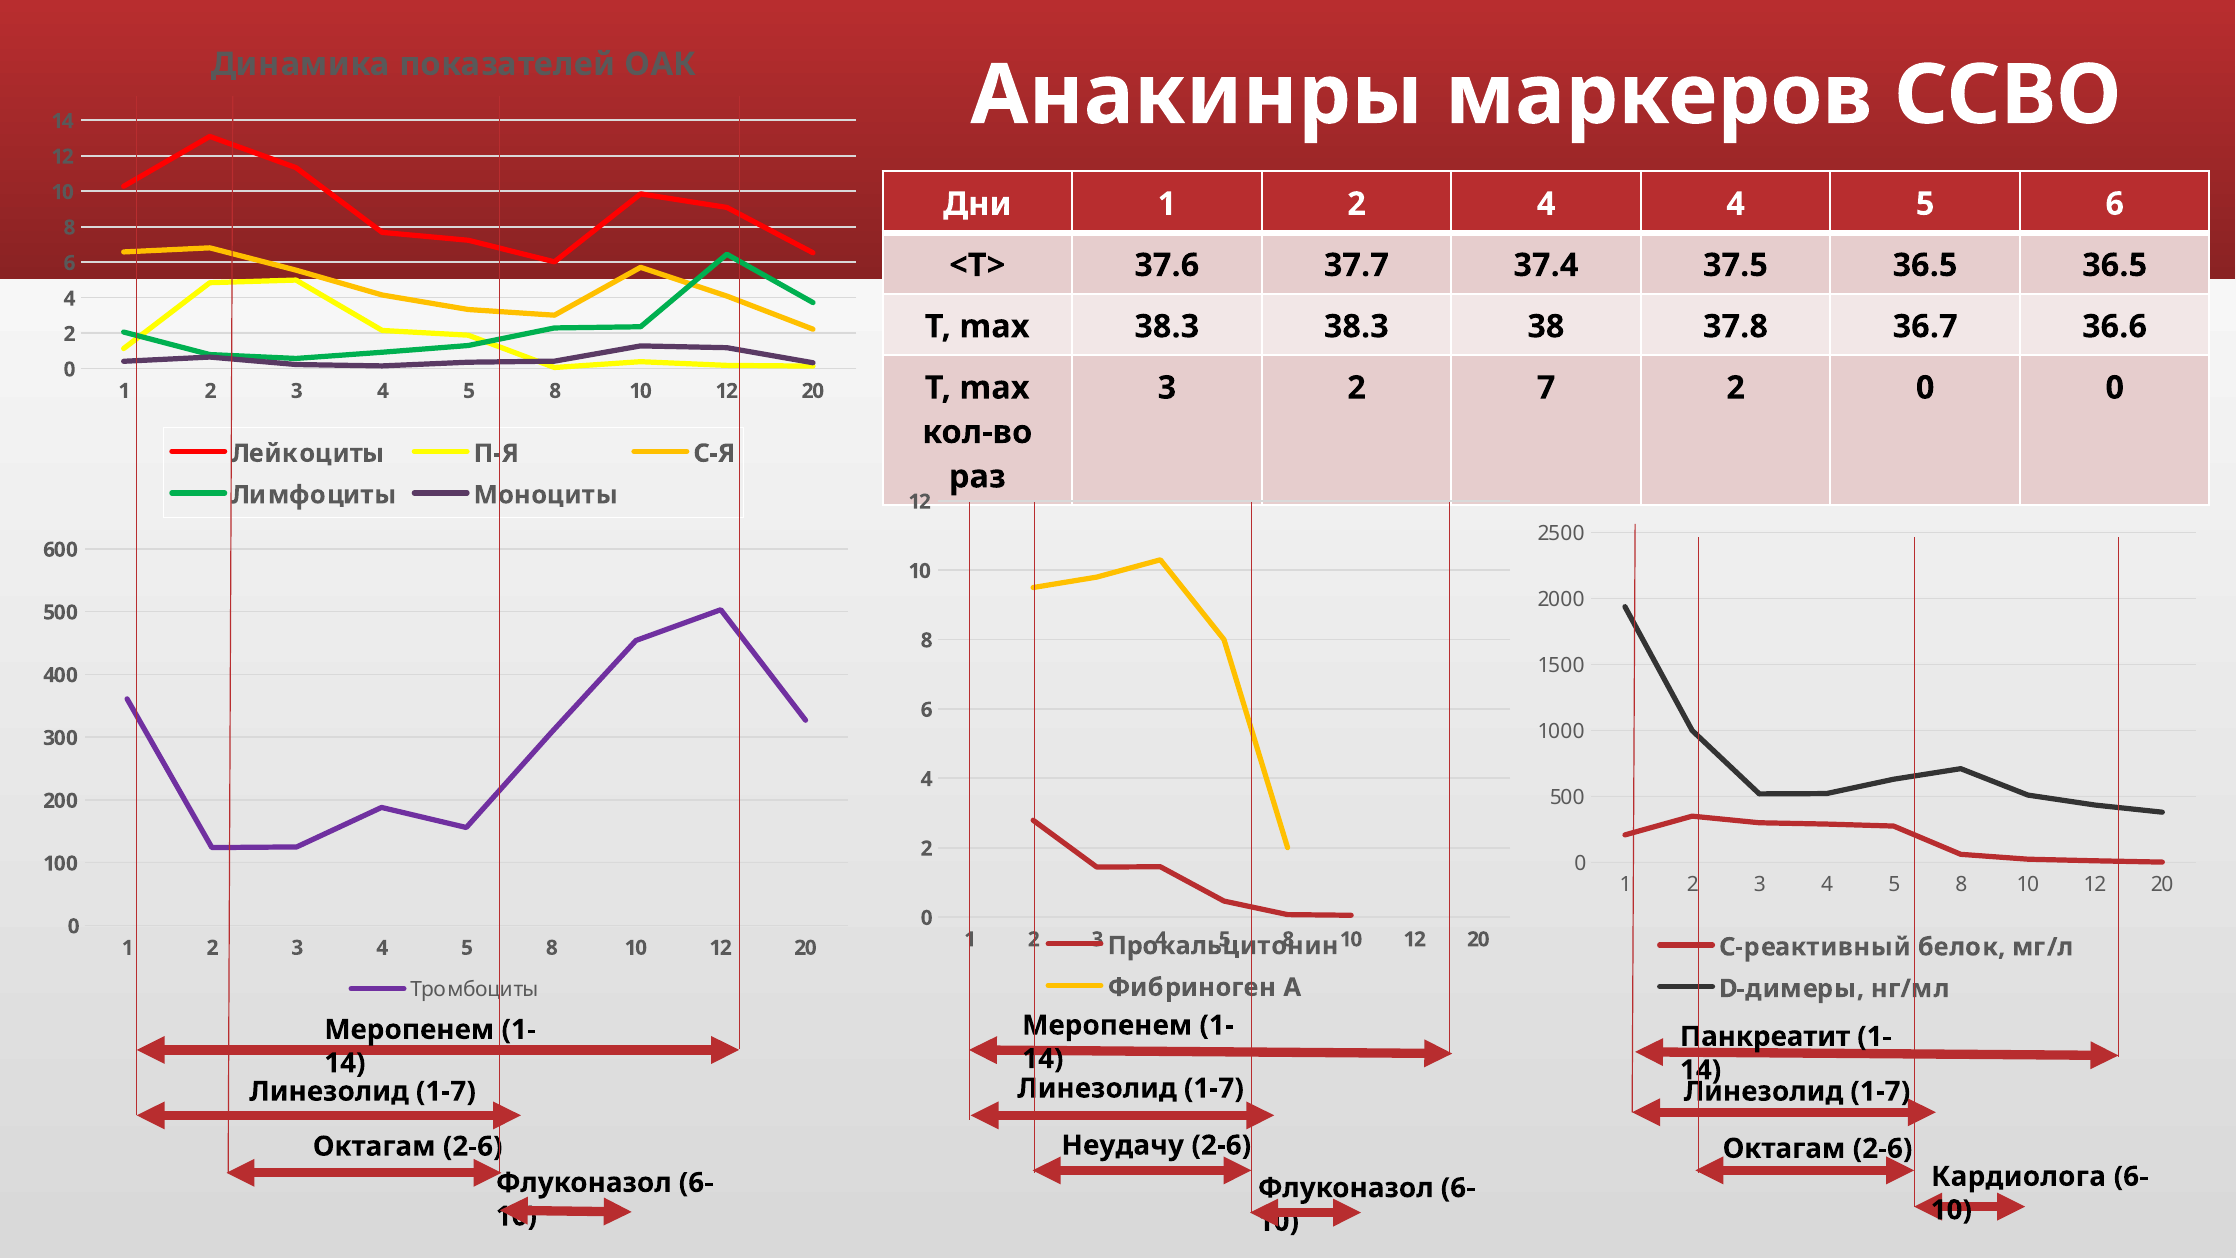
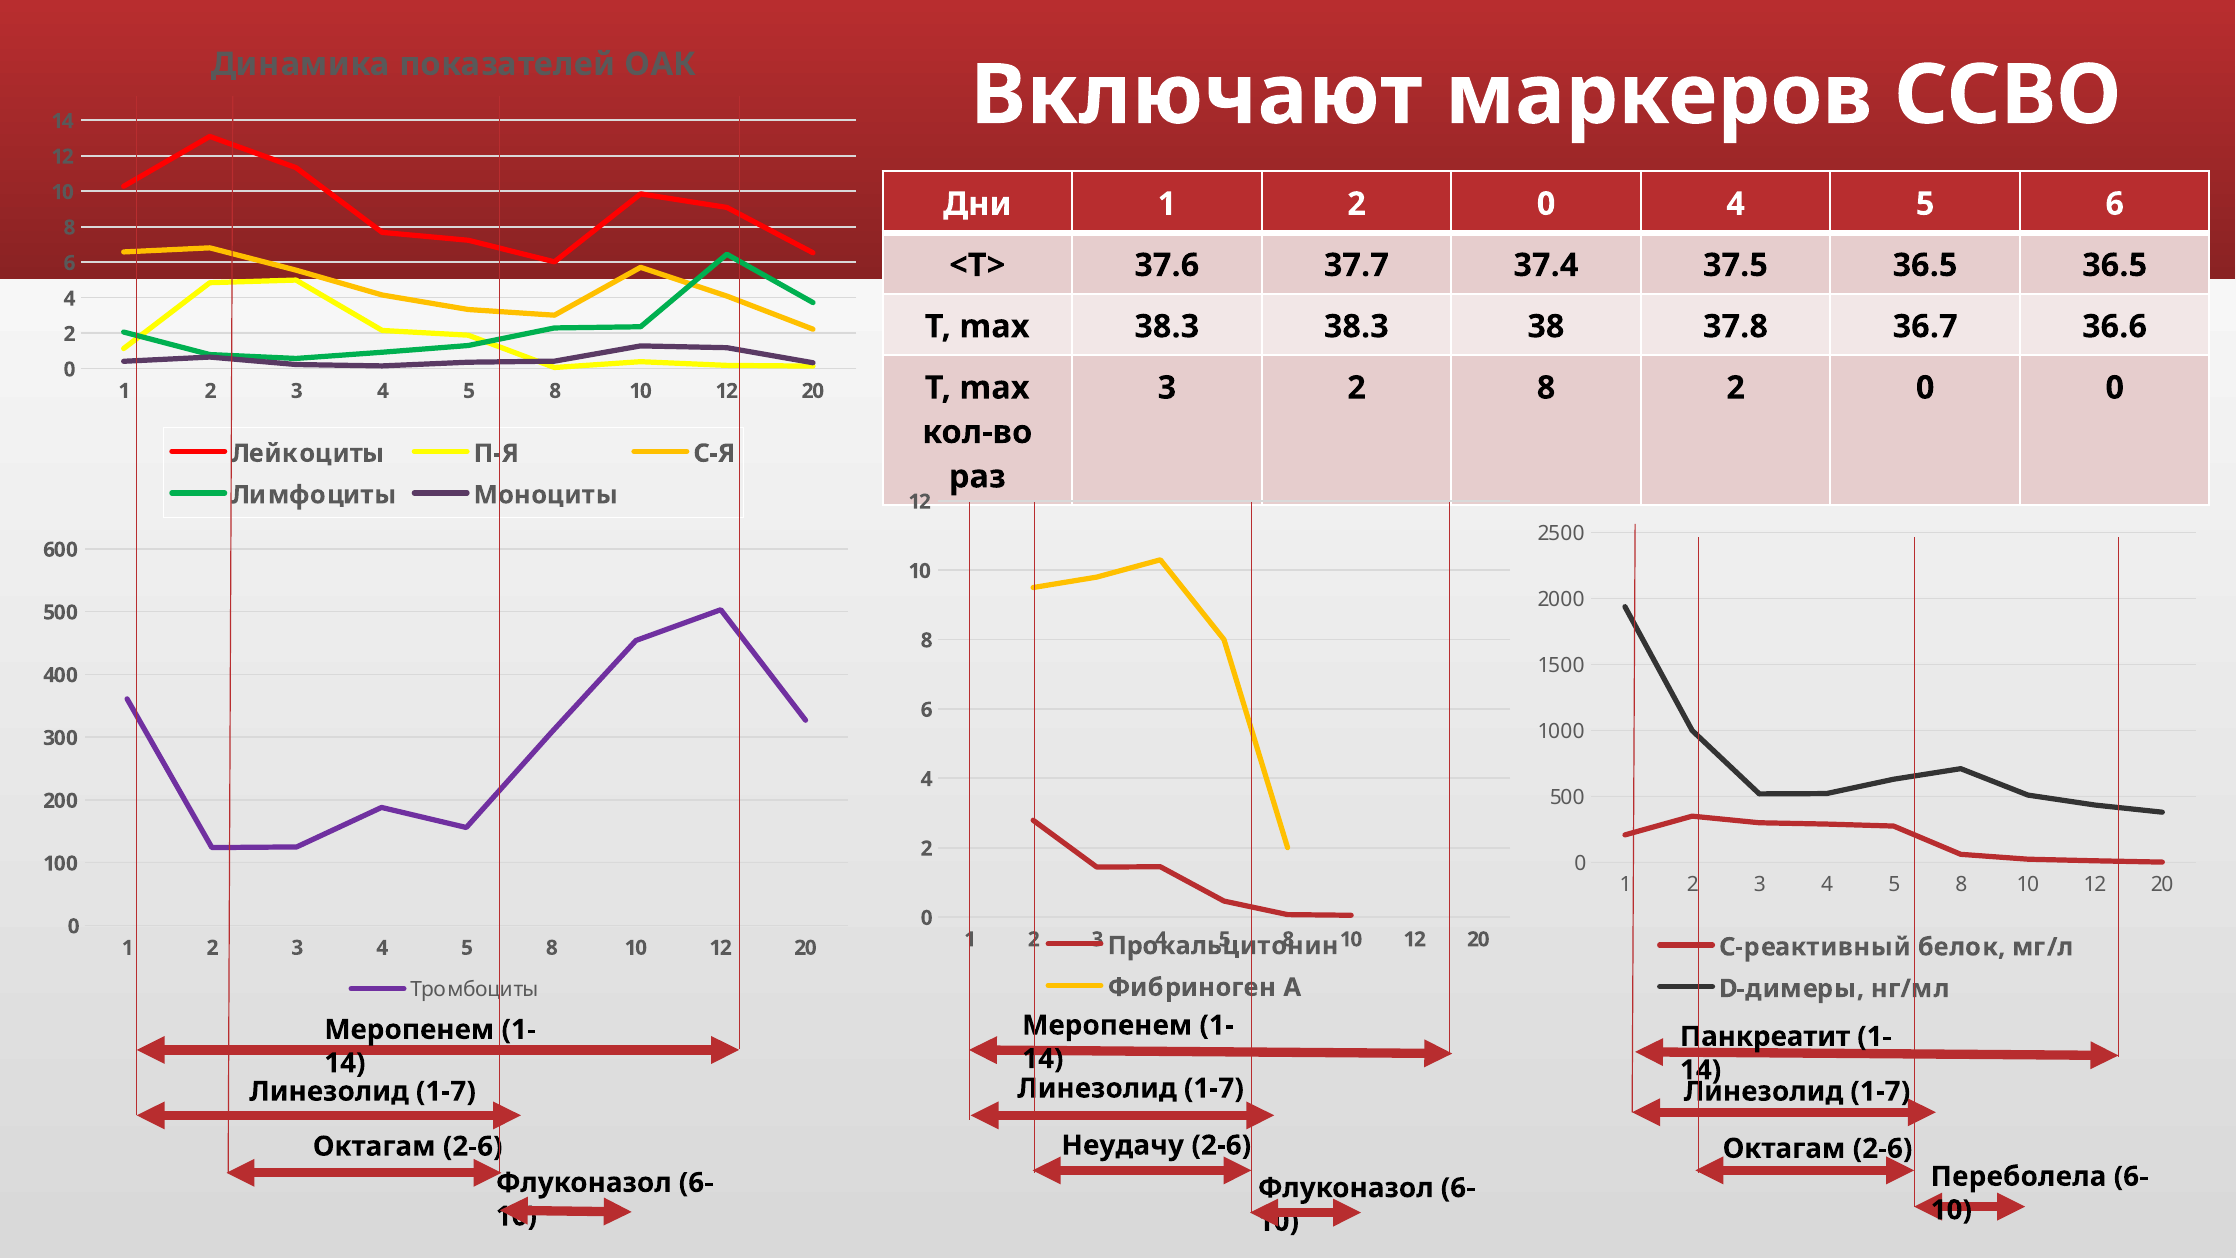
Анакинры: Анакинры -> Включают (1196, 95)
1 2 4: 4 -> 0 (1546, 204)
2 7: 7 -> 8 (1546, 388)
Кардиолога: Кардиолога -> Переболела (2019, 1176)
